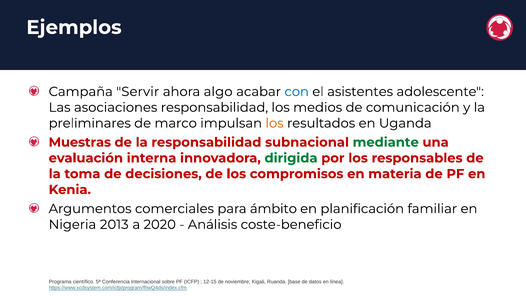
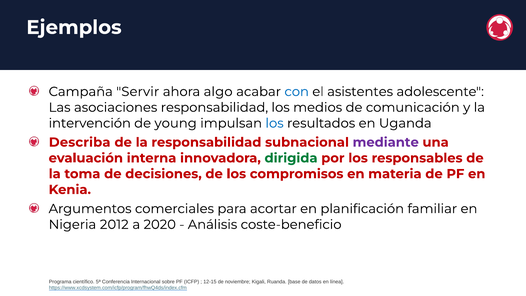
preliminares: preliminares -> intervención (90, 123)
marco: marco -> young (176, 123)
los colour: orange -> blue (275, 123)
Muestras: Muestras -> Describa (80, 142)
mediante colour: green -> purple (386, 142)
ámbito: ámbito -> acortar (273, 209)
2013: 2013 -> 2012 (114, 224)
